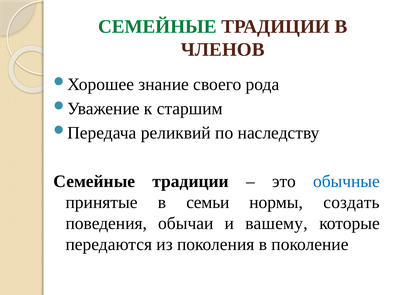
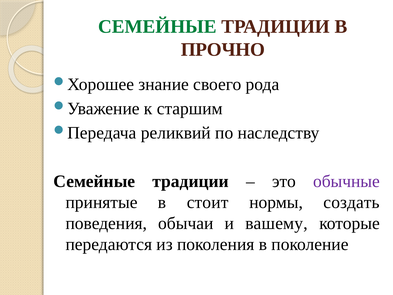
ЧЛЕНОВ: ЧЛЕНОВ -> ПРОЧНО (223, 49)
обычные colour: blue -> purple (346, 181)
семьи: семьи -> стоит (208, 202)
